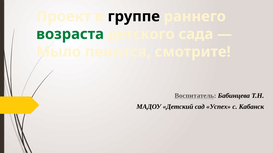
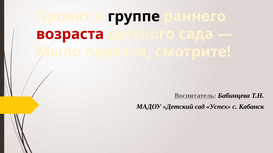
возраста colour: green -> red (70, 34)
